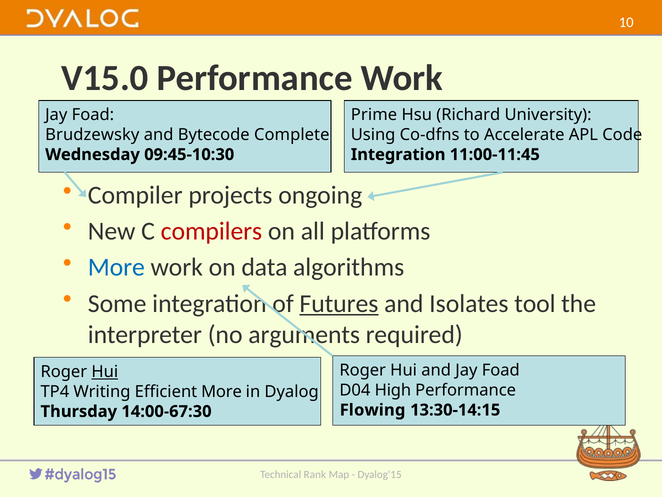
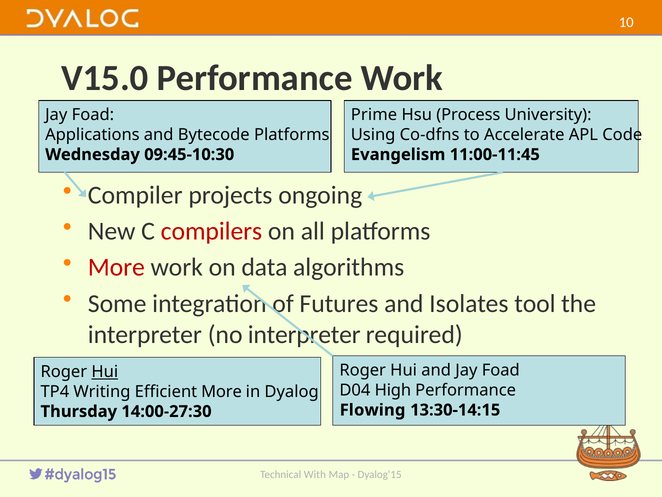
Richard: Richard -> Process (468, 115)
Brudzewsky: Brudzewsky -> Applications (92, 135)
Bytecode Complete: Complete -> Platforms (292, 135)
Integration: Integration -> Evangelism (398, 154)
More colour: blue -> red (116, 267)
Futures underline: present -> none (339, 303)
no arguments: arguments -> interpreter (304, 334)
14:00-67:30: 14:00-67:30 -> 14:00-27:30 (166, 411)
Rank: Rank -> With (315, 474)
